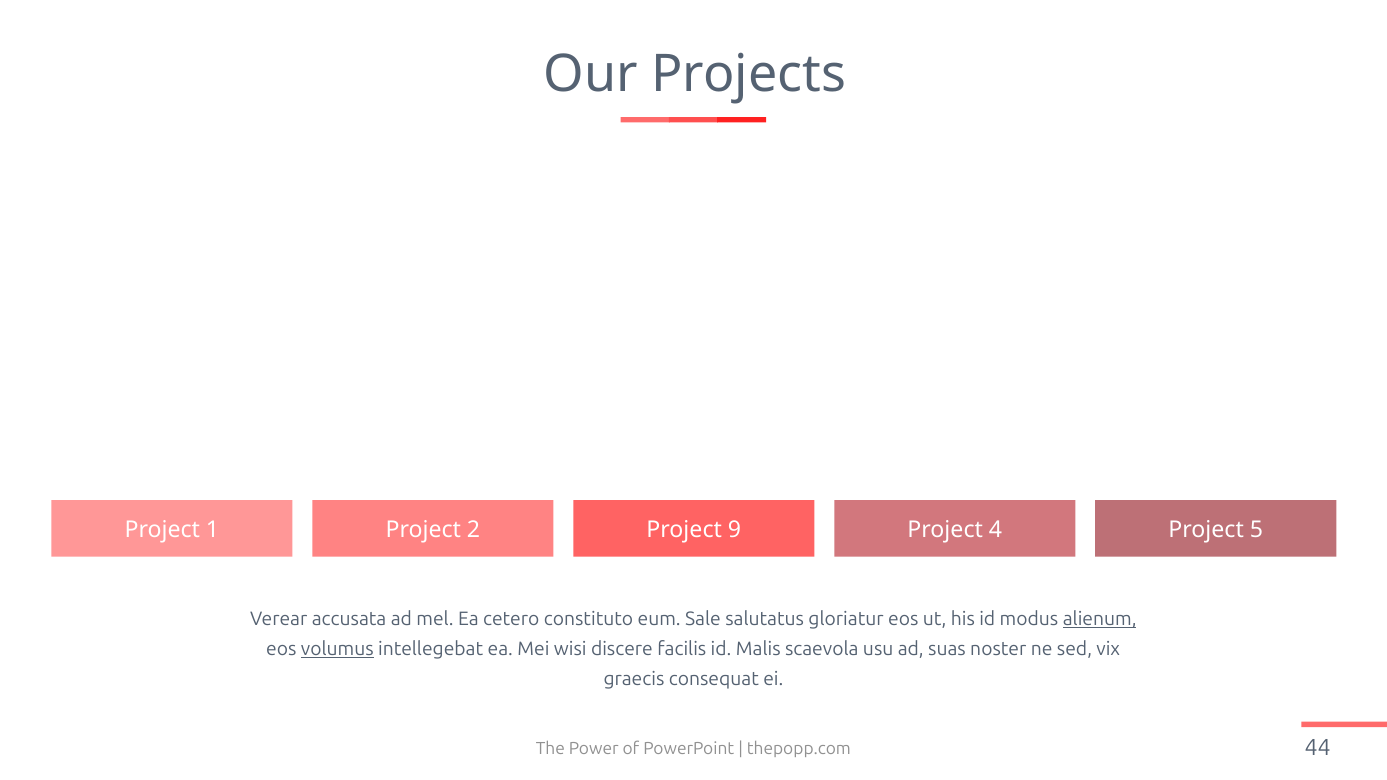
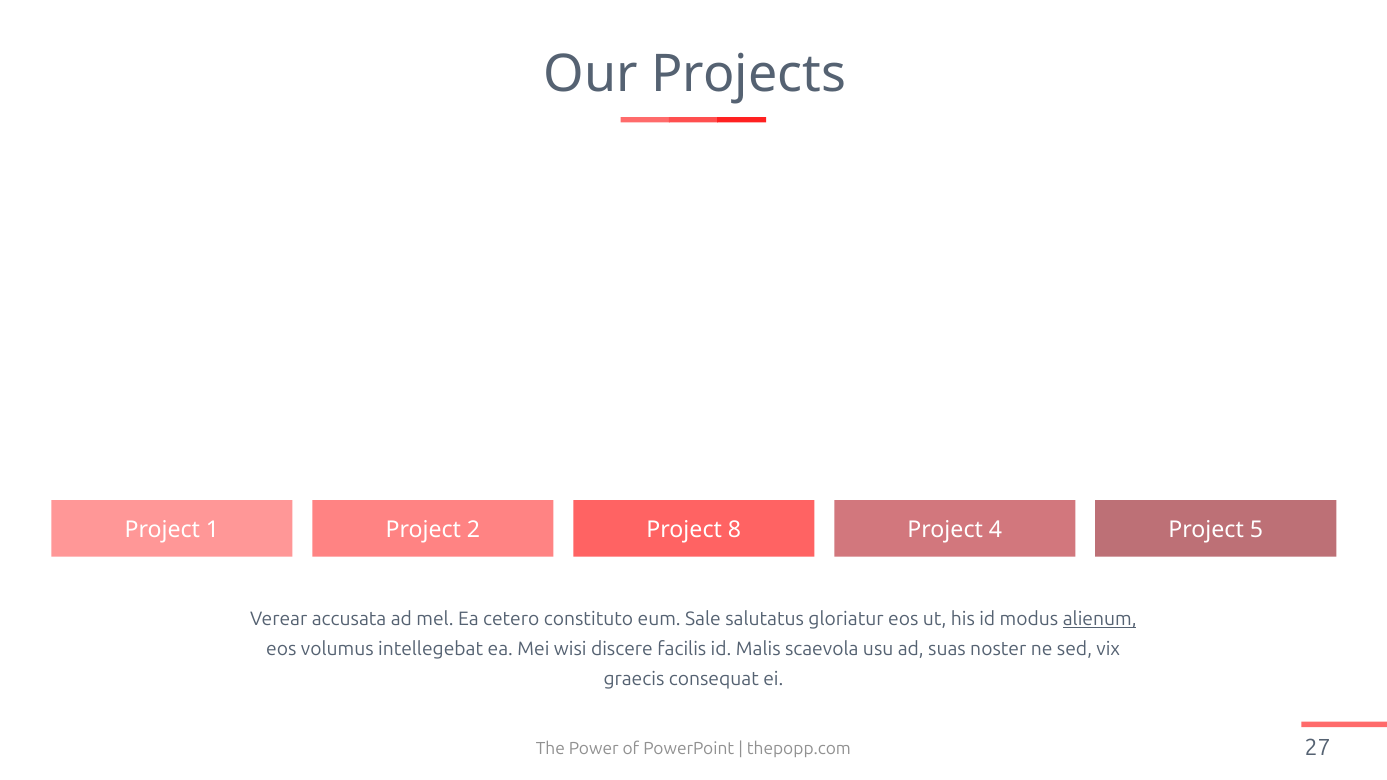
9: 9 -> 8 (735, 530)
volumus underline: present -> none (337, 649)
44: 44 -> 27 (1318, 748)
